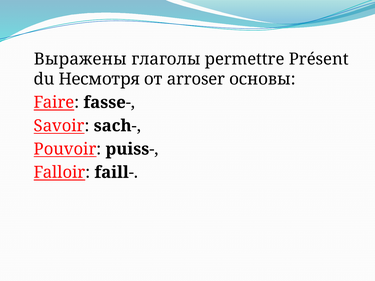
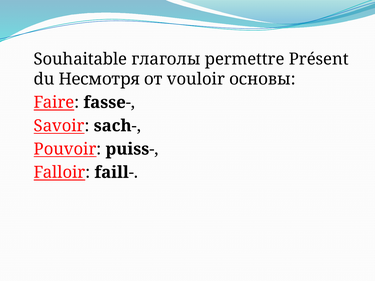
Выражены: Выражены -> Souhaitable (80, 59)
arroser: arroser -> vouloir (196, 79)
